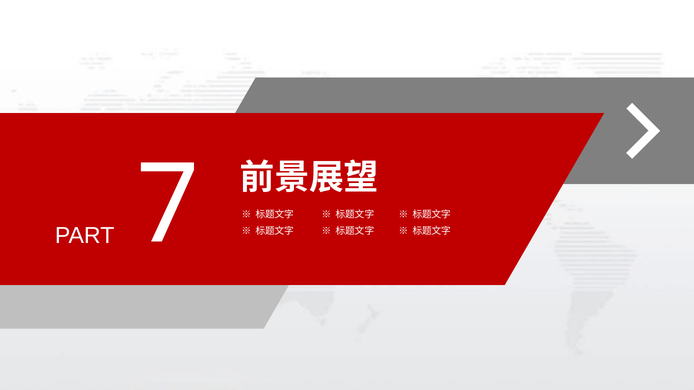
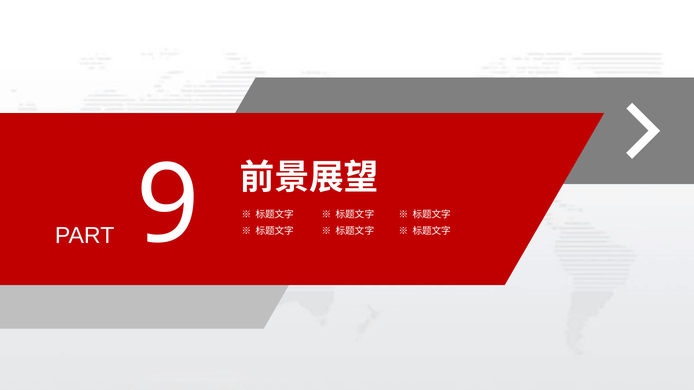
7: 7 -> 9 (168, 205)
